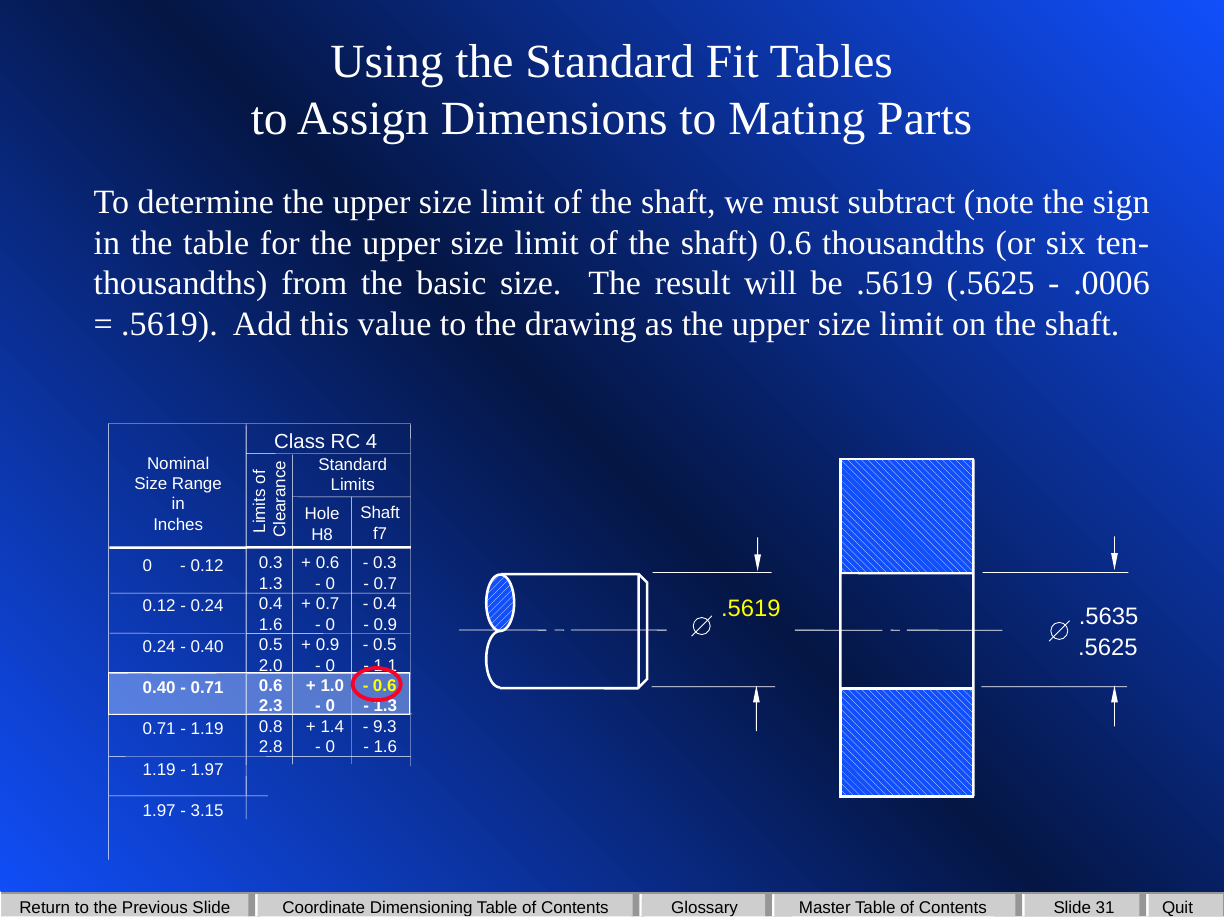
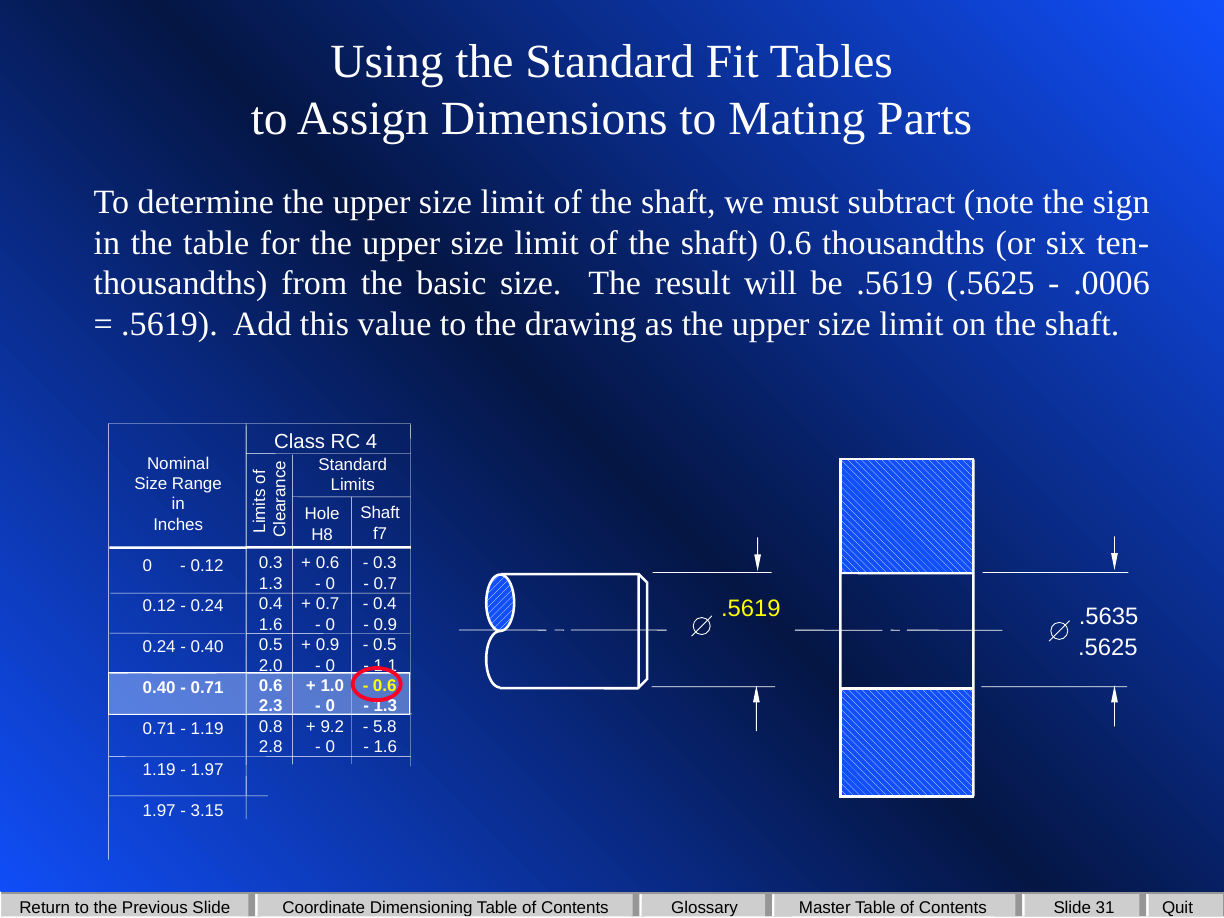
1.4: 1.4 -> 9.2 (332, 727)
9.3: 9.3 -> 5.8 (385, 727)
